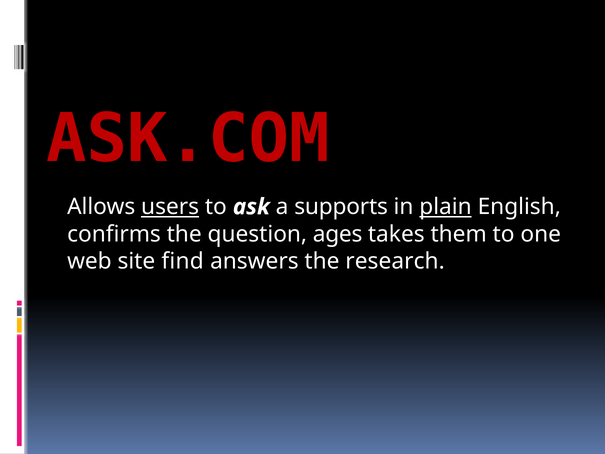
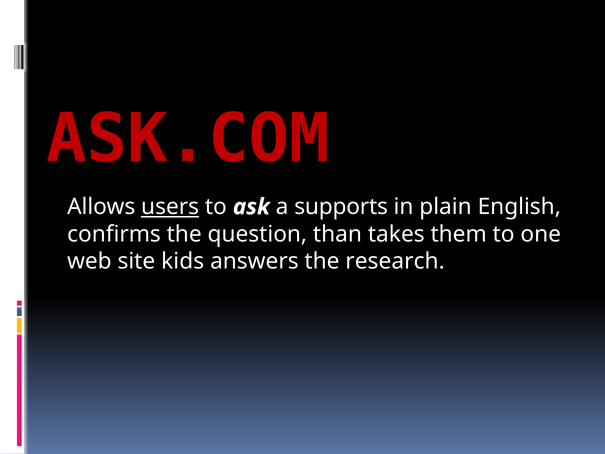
plain underline: present -> none (446, 207)
ages: ages -> than (337, 234)
find: find -> kids (183, 261)
